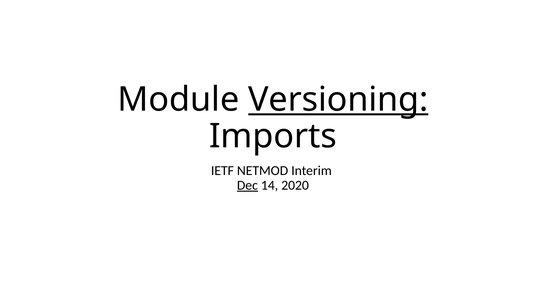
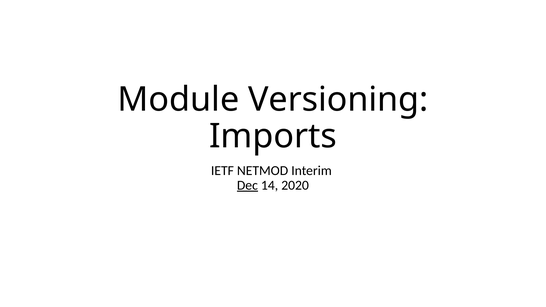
Versioning underline: present -> none (338, 100)
